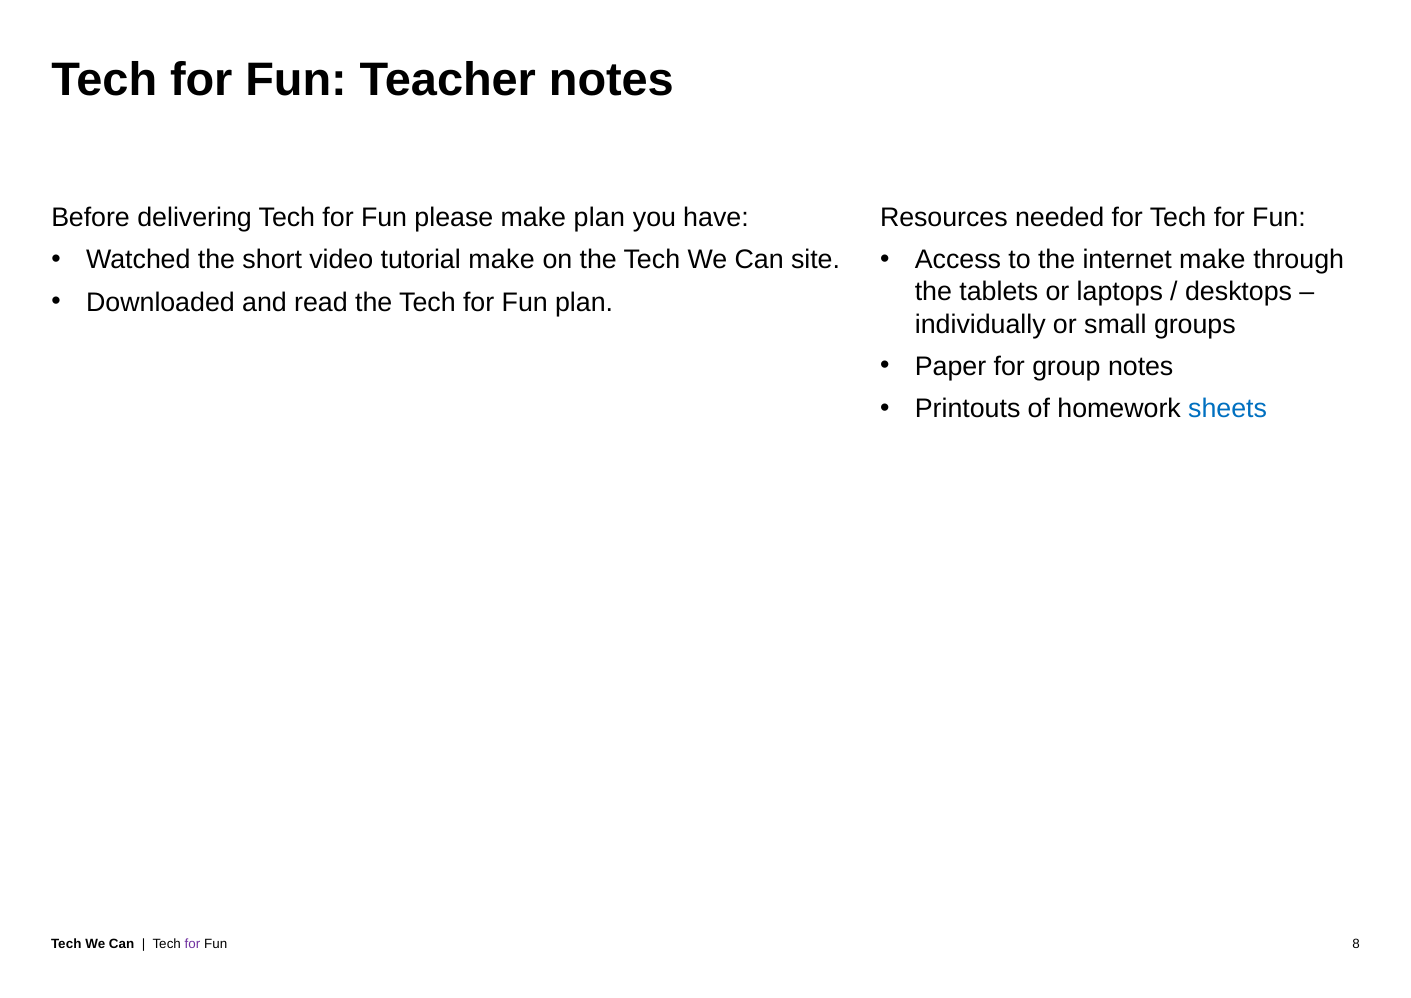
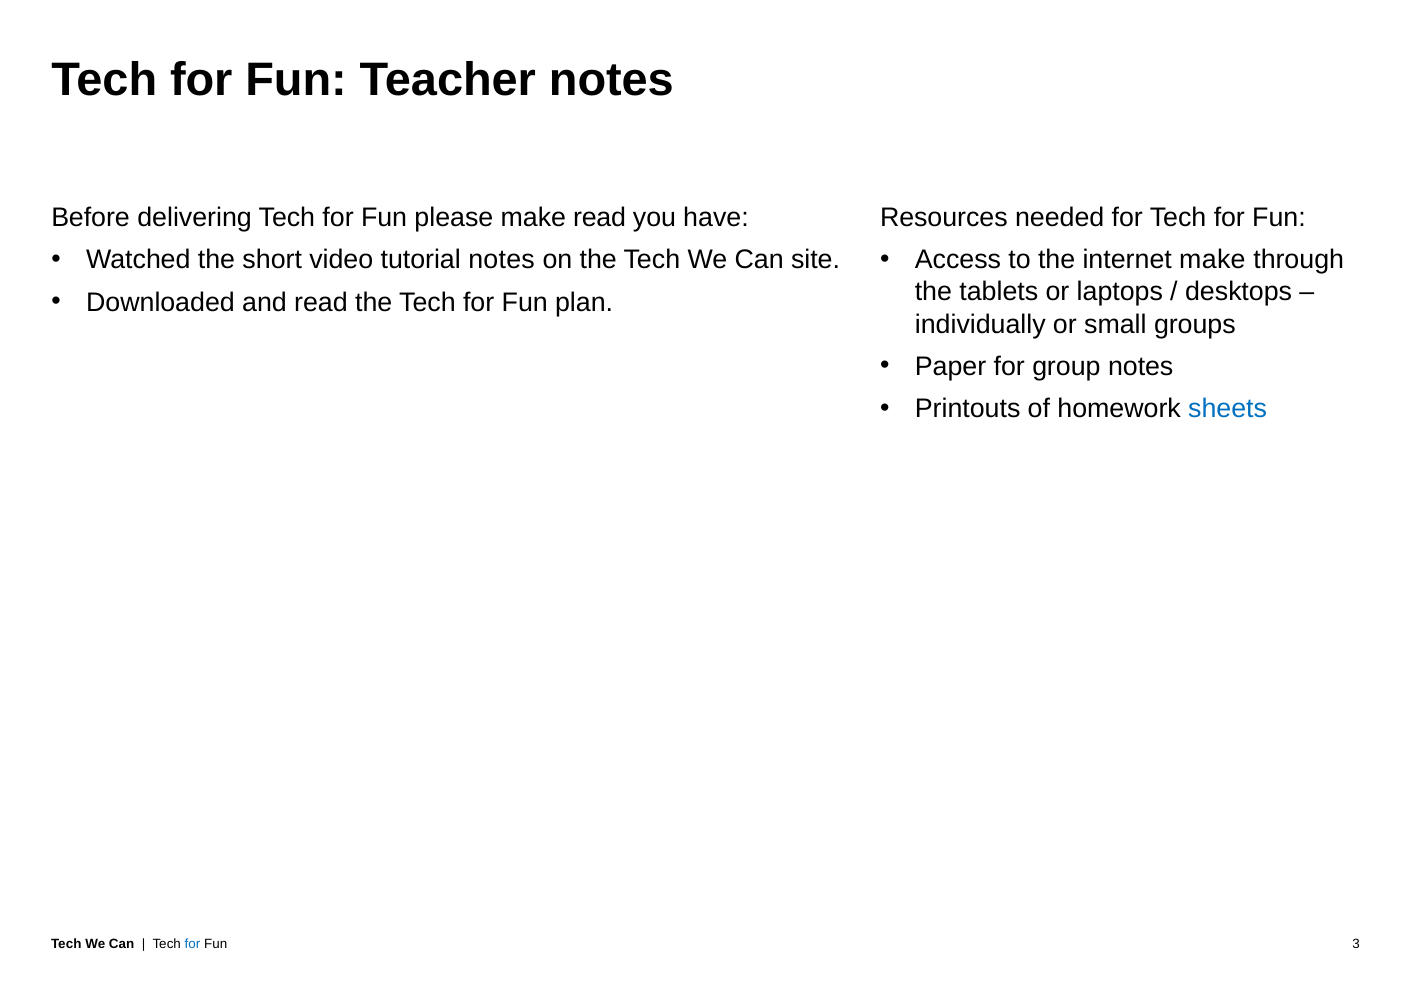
make plan: plan -> read (600, 218)
tutorial make: make -> notes (502, 260)
for colour: purple -> blue (193, 944)
8: 8 -> 3 (1356, 944)
